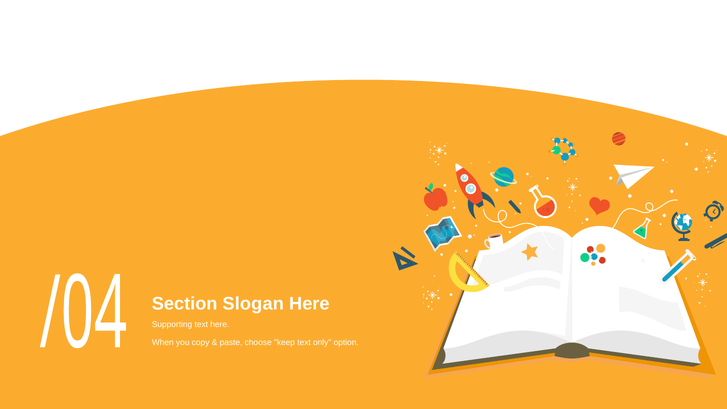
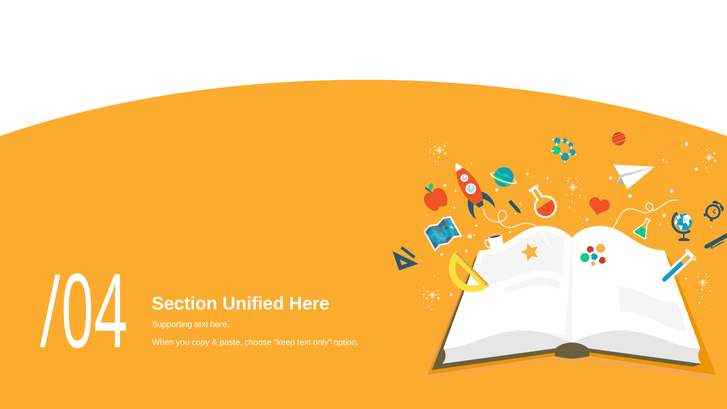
Slogan: Slogan -> Unified (253, 304)
